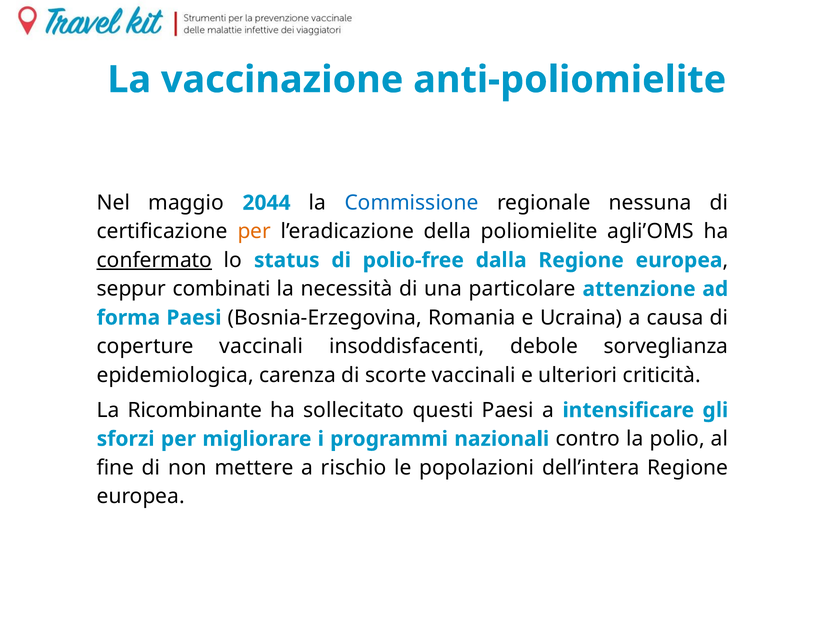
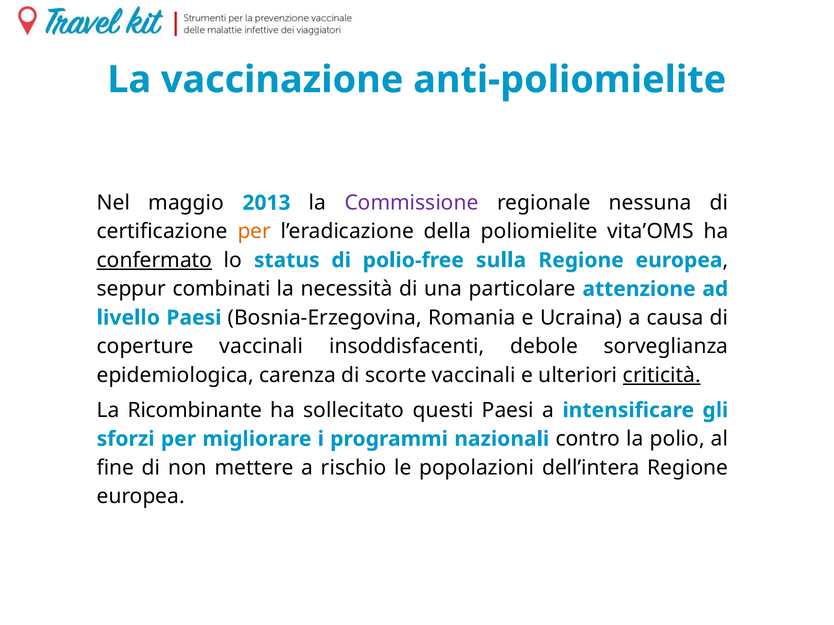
2044: 2044 -> 2013 (266, 203)
Commissione colour: blue -> purple (412, 203)
agli’OMS: agli’OMS -> vita’OMS (650, 232)
dalla: dalla -> sulla (501, 261)
forma: forma -> livello (128, 318)
criticità underline: none -> present (662, 375)
